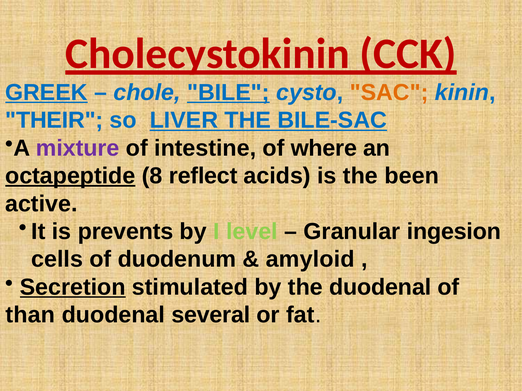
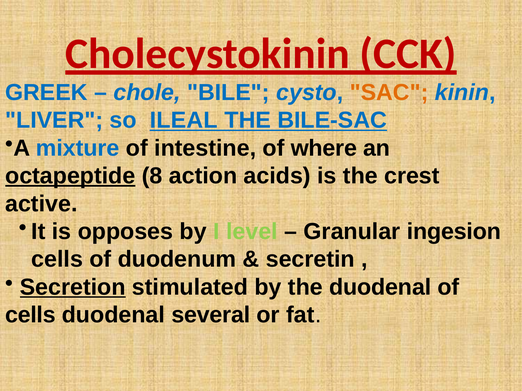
GREEK underline: present -> none (46, 93)
BILE underline: present -> none (228, 93)
THEIR: THEIR -> LIVER (54, 120)
LIVER: LIVER -> ILEAL (184, 120)
mixture colour: purple -> blue (78, 148)
reflect: reflect -> action (203, 176)
been: been -> crest (412, 176)
prevents: prevents -> opposes (125, 232)
amyloid: amyloid -> secretin (310, 260)
than: than -> cells (30, 315)
